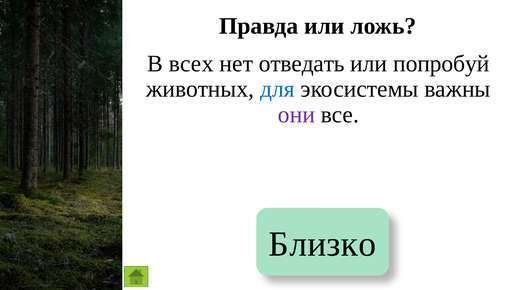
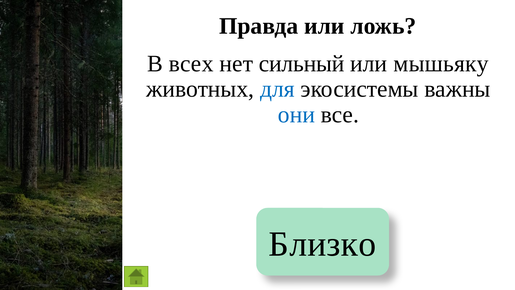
отведать: отведать -> сильный (302, 64)
попробуй: попробуй -> мышьяку (441, 64)
они colour: purple -> blue (296, 115)
